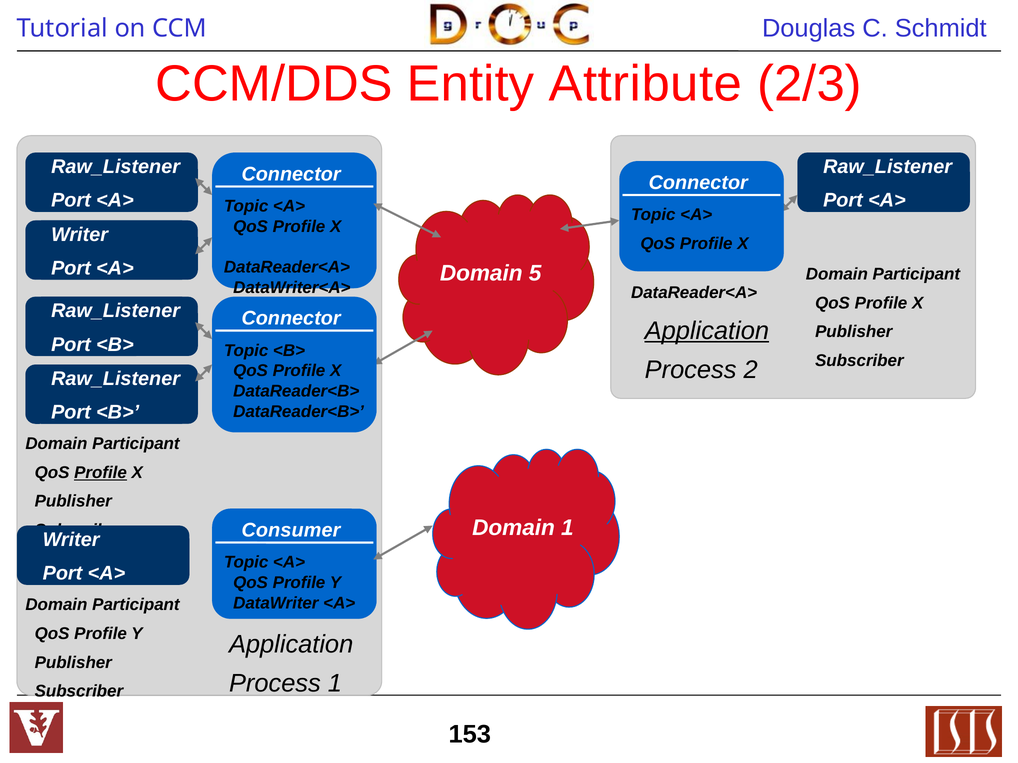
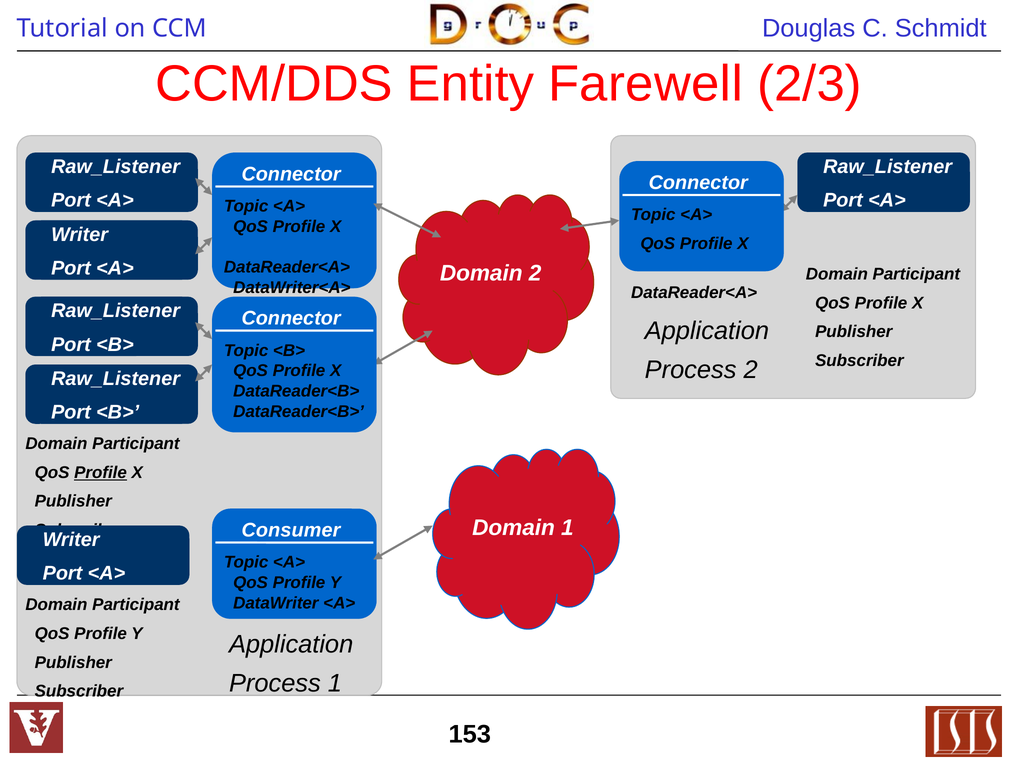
Attribute: Attribute -> Farewell (645, 84)
Domain 5: 5 -> 2 (535, 274)
Application underline: present -> none (707, 331)
